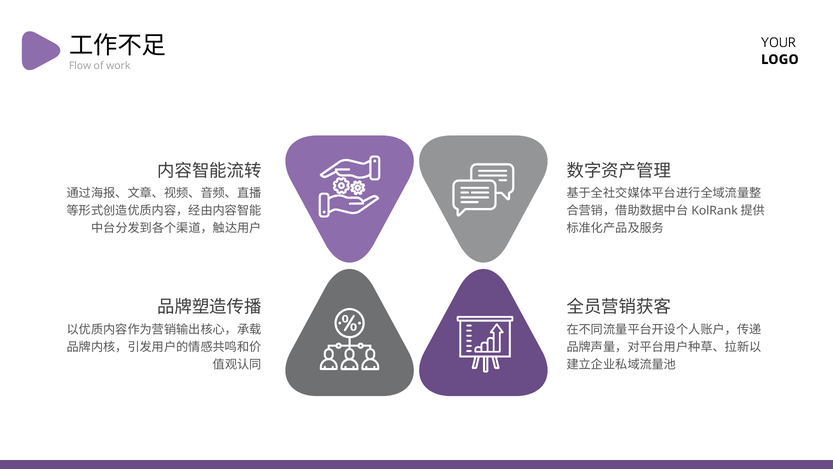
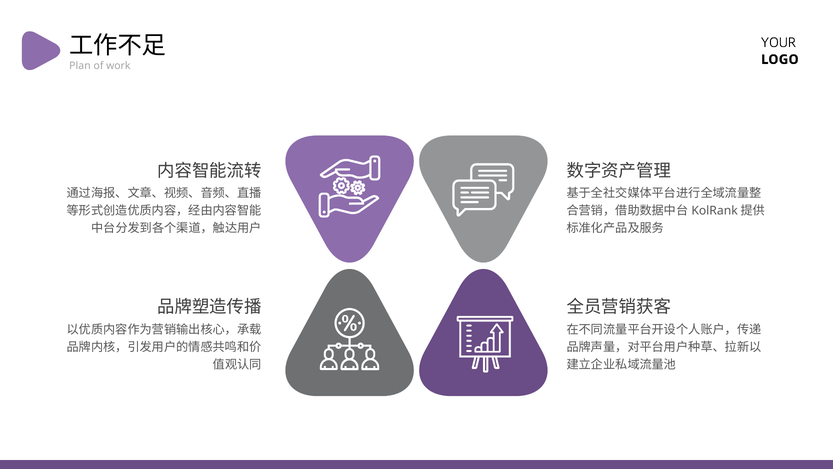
Flow: Flow -> Plan (80, 66)
